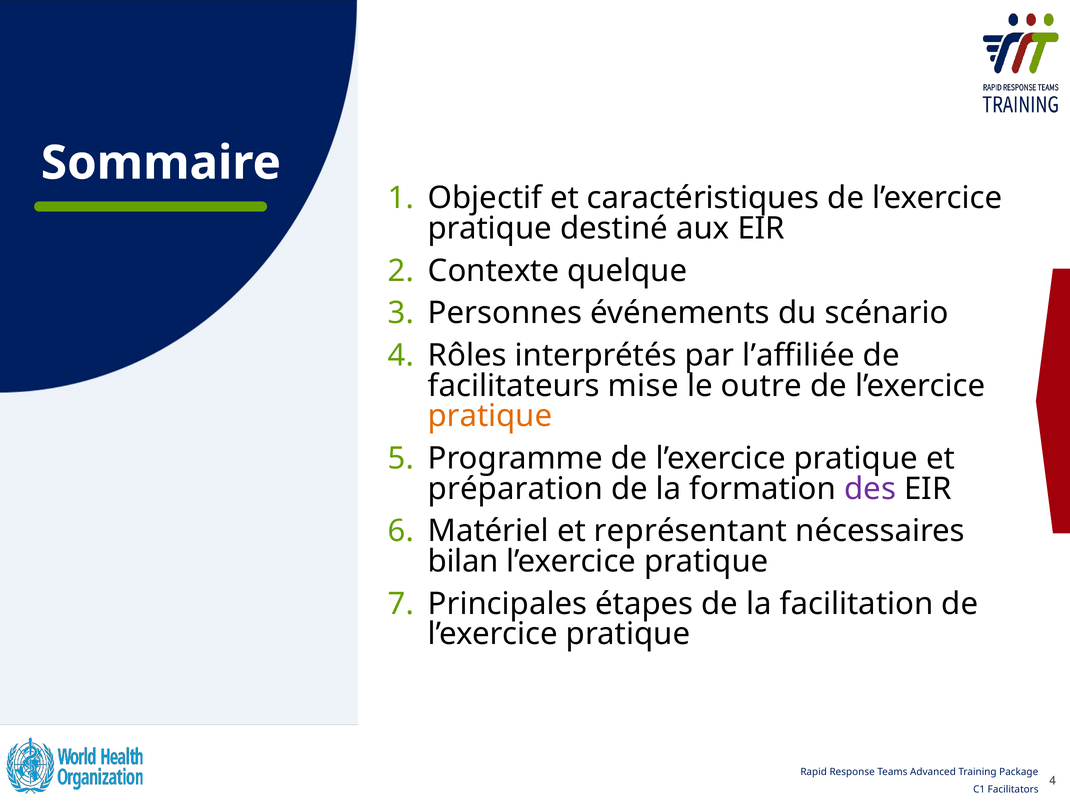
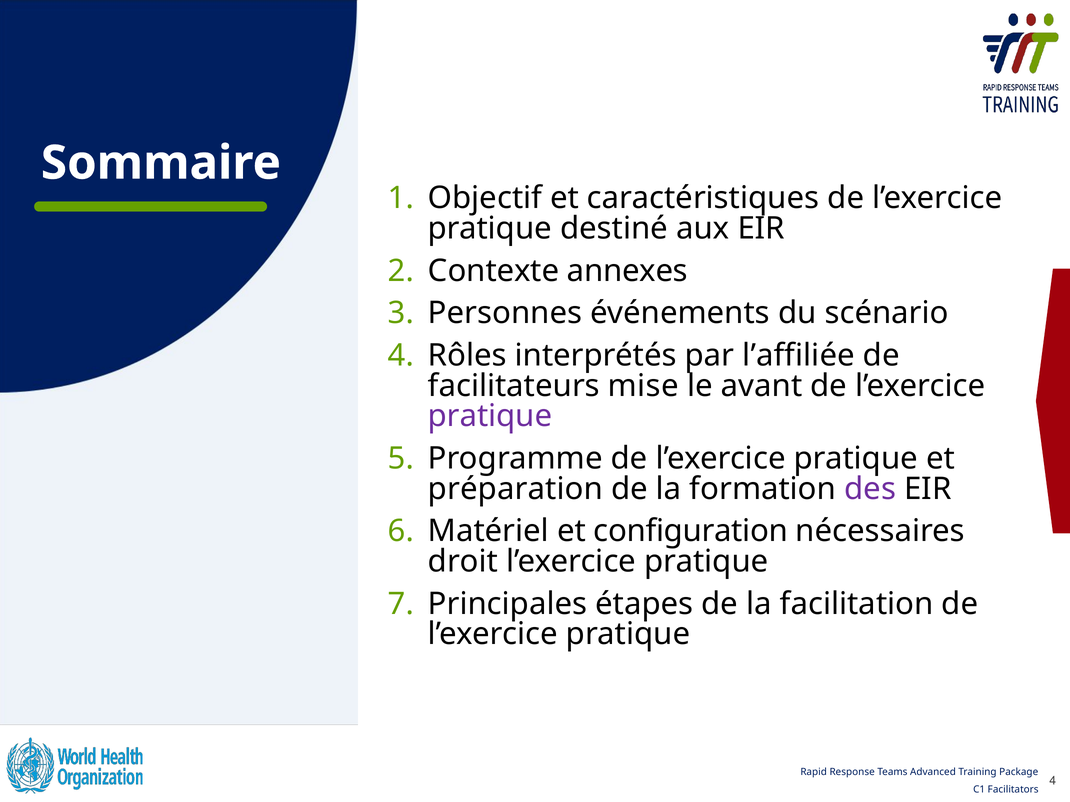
quelque: quelque -> annexes (627, 271)
outre: outre -> avant (762, 386)
pratique colour: orange -> purple (490, 416)
représentant: représentant -> configuration (691, 532)
bilan: bilan -> droit (463, 562)
